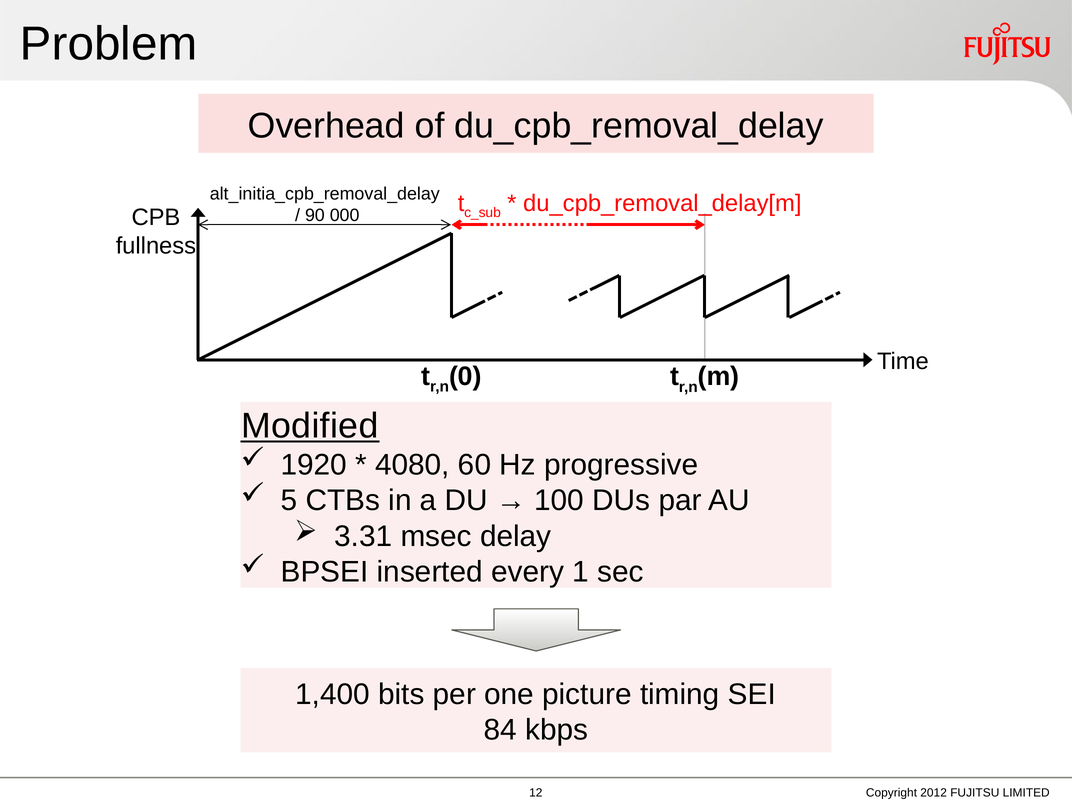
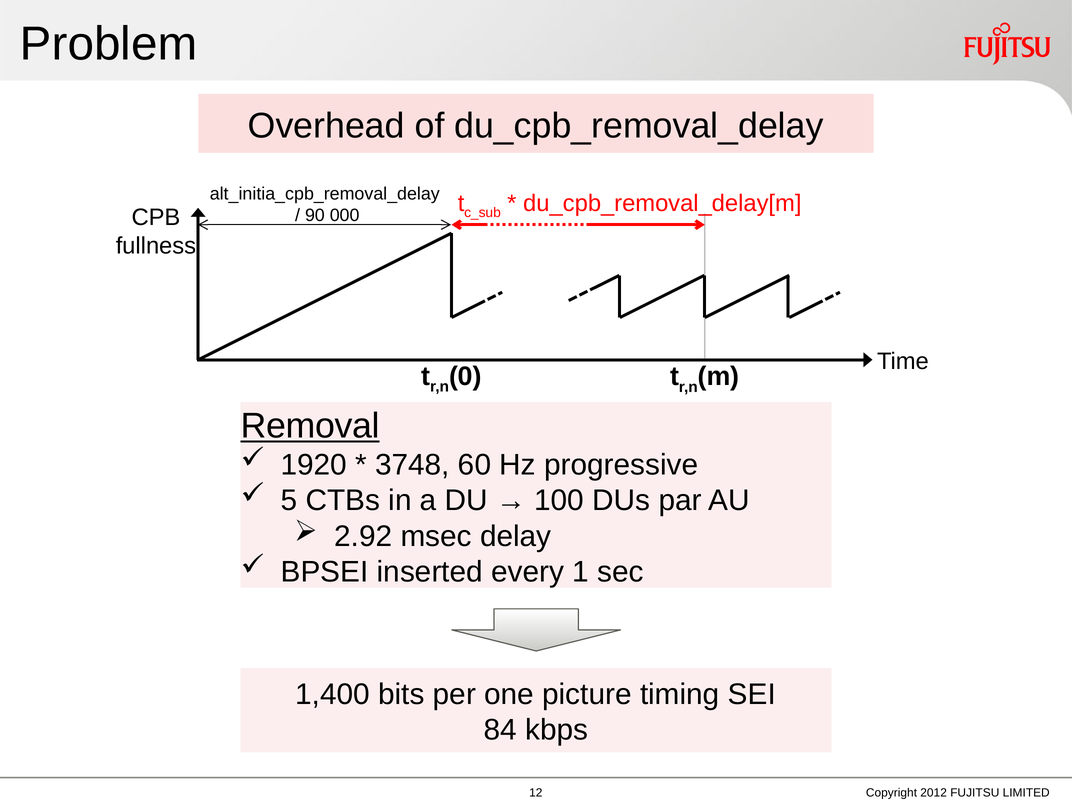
Modified: Modified -> Removal (310, 426)
4080: 4080 -> 3748 (412, 465)
3.31: 3.31 -> 2.92 (363, 536)
